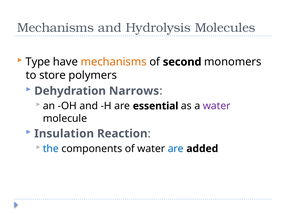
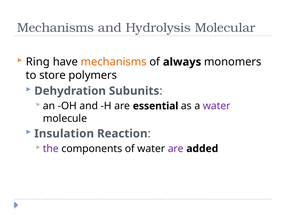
Molecules: Molecules -> Molecular (225, 28)
Type: Type -> Ring (38, 62)
second: second -> always (182, 62)
Narrows: Narrows -> Subunits (134, 91)
the colour: blue -> purple (51, 148)
are colour: blue -> purple (176, 148)
